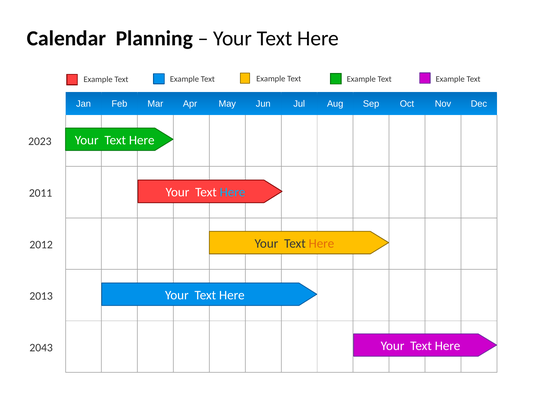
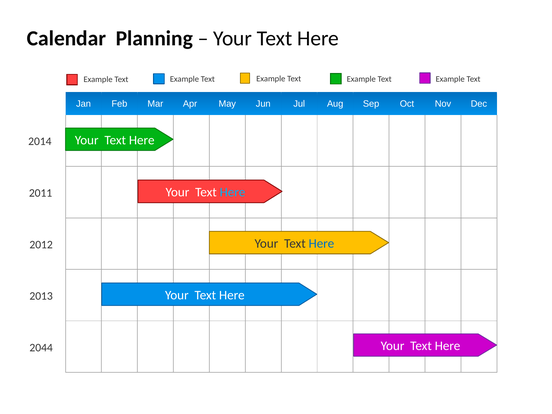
2023: 2023 -> 2014 (40, 142)
Here colour: orange -> blue (321, 244)
2043: 2043 -> 2044 (41, 348)
